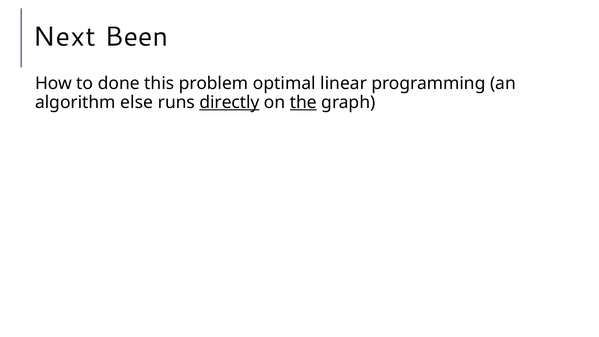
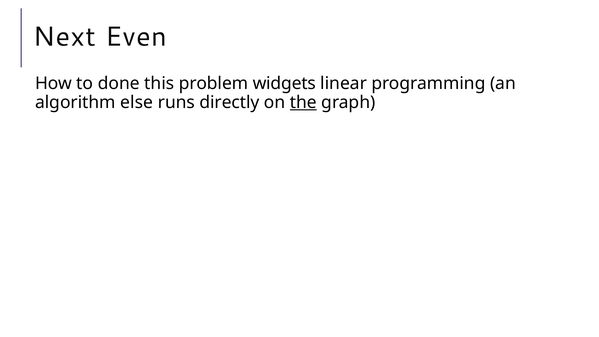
Been: Been -> Even (136, 37)
optimal: optimal -> widgets (284, 83)
directly underline: present -> none (230, 102)
